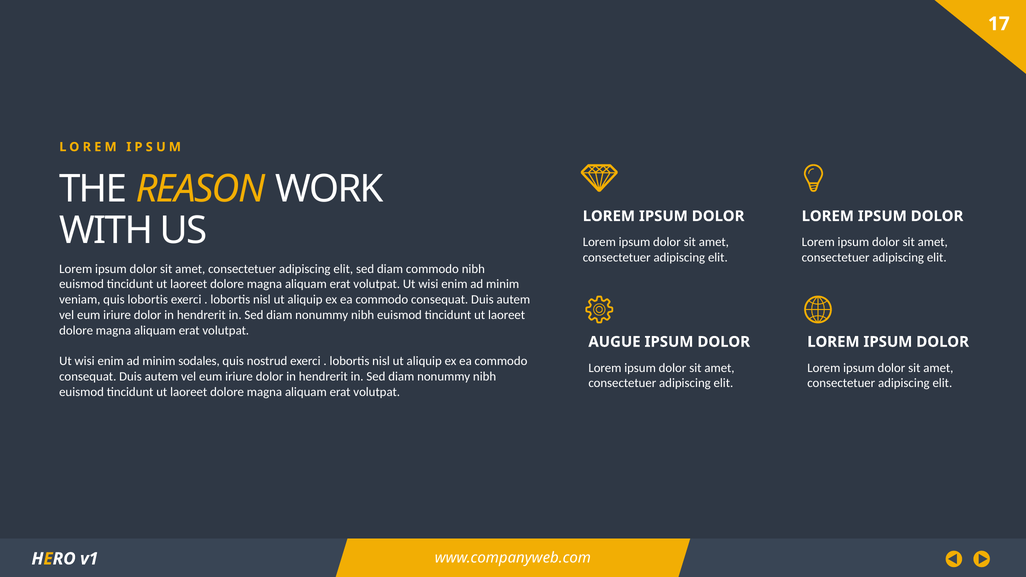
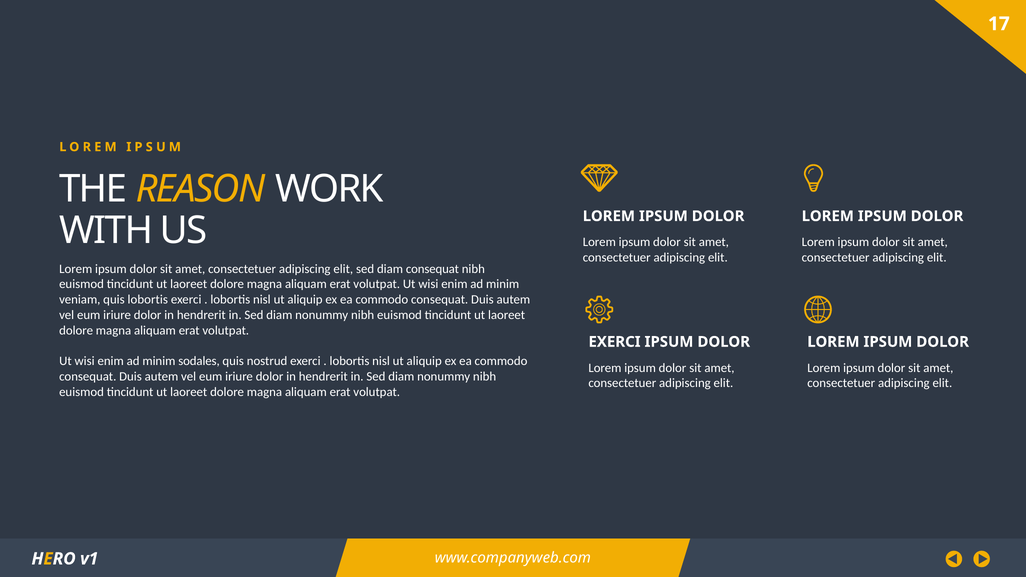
diam commodo: commodo -> consequat (432, 269)
AUGUE: AUGUE -> EXERCI (615, 342)
